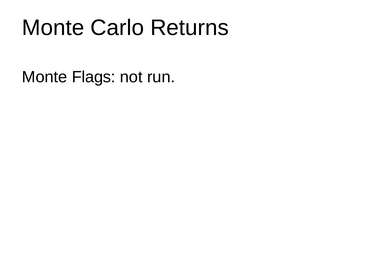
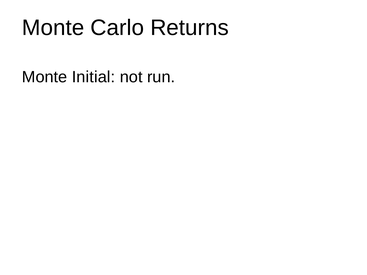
Flags: Flags -> Initial (94, 77)
